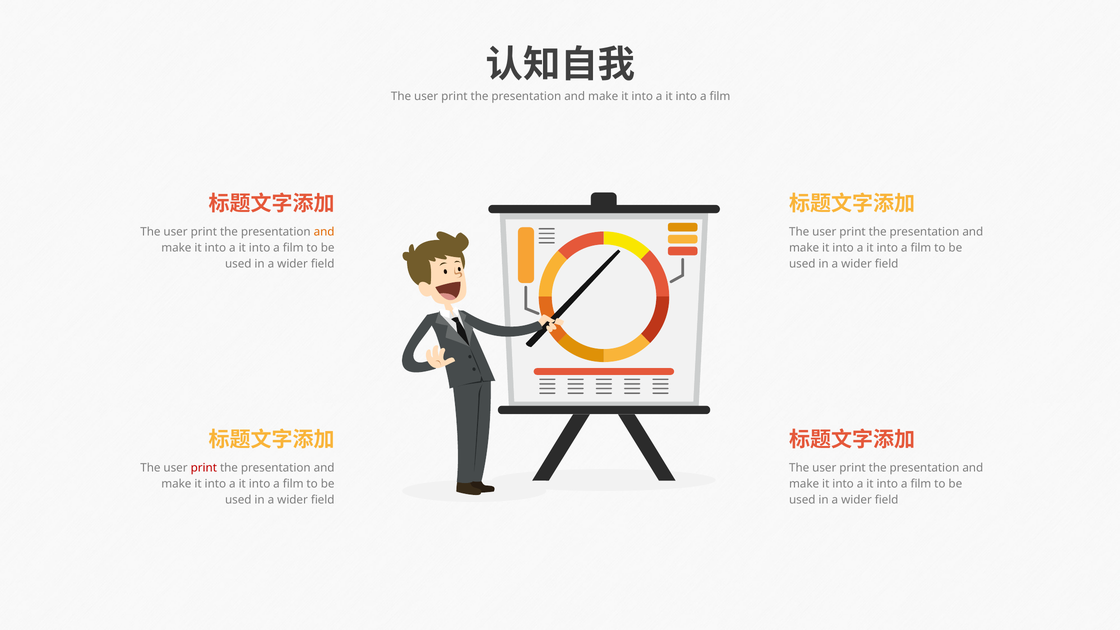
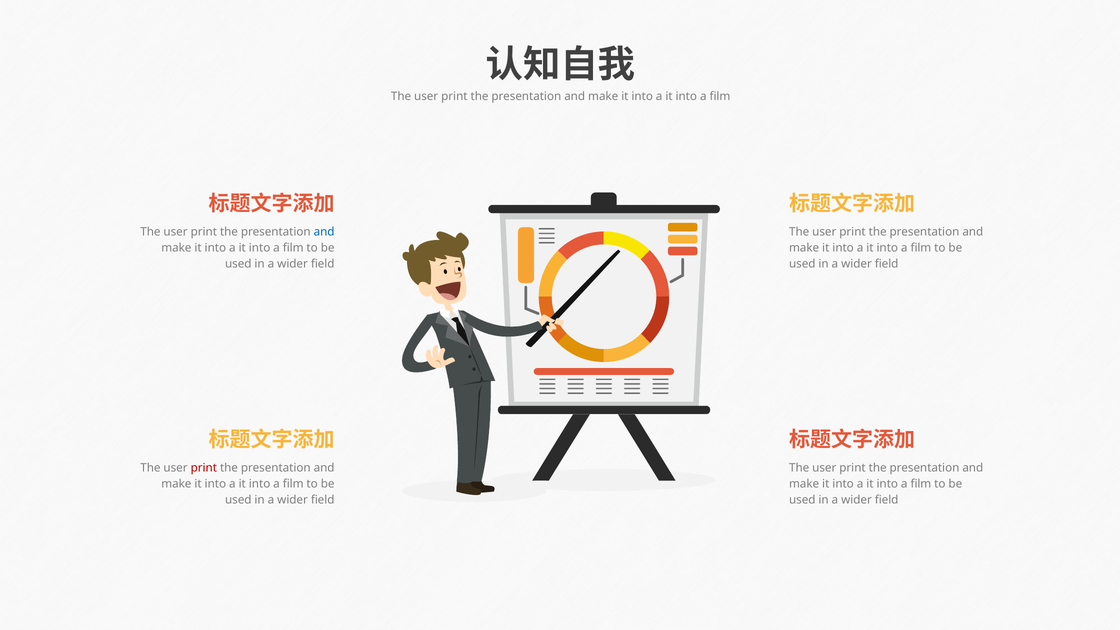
and colour: orange -> blue (324, 232)
